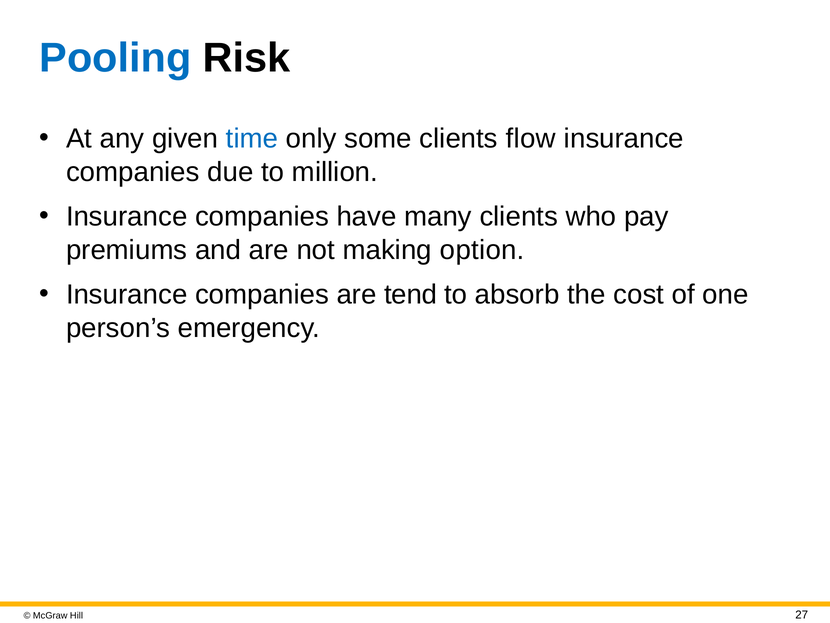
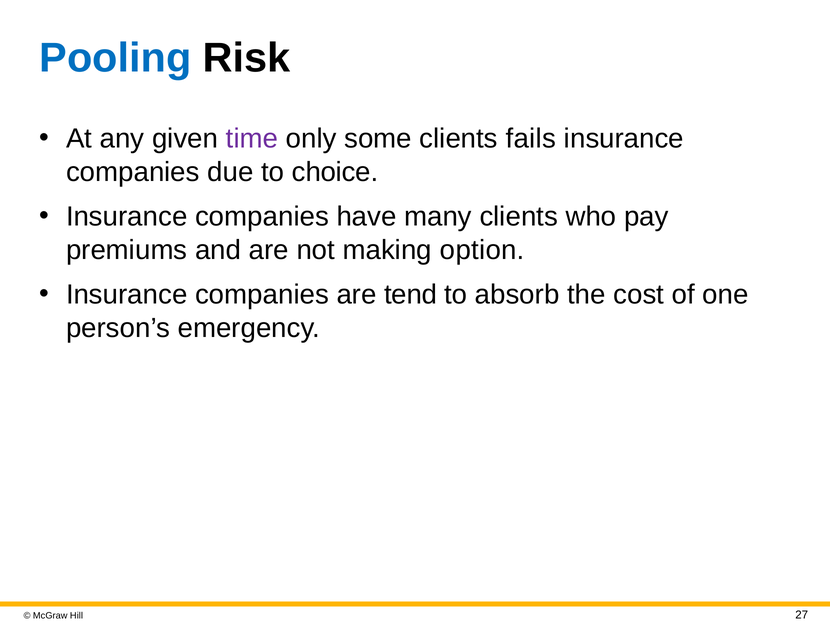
time colour: blue -> purple (252, 139)
flow: flow -> fails (531, 139)
million: million -> choice (335, 172)
